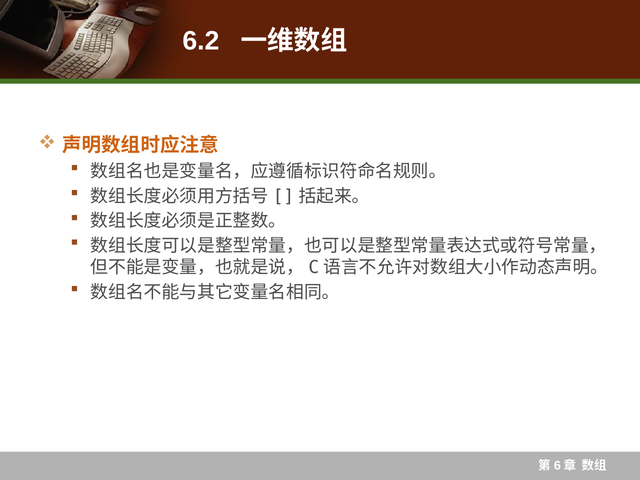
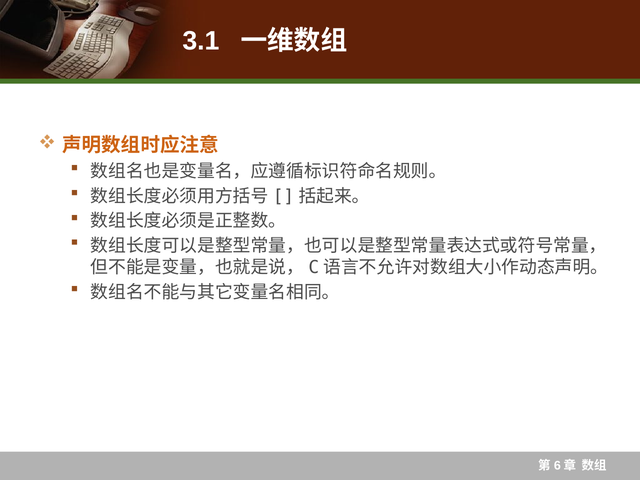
6.2: 6.2 -> 3.1 (201, 41)
